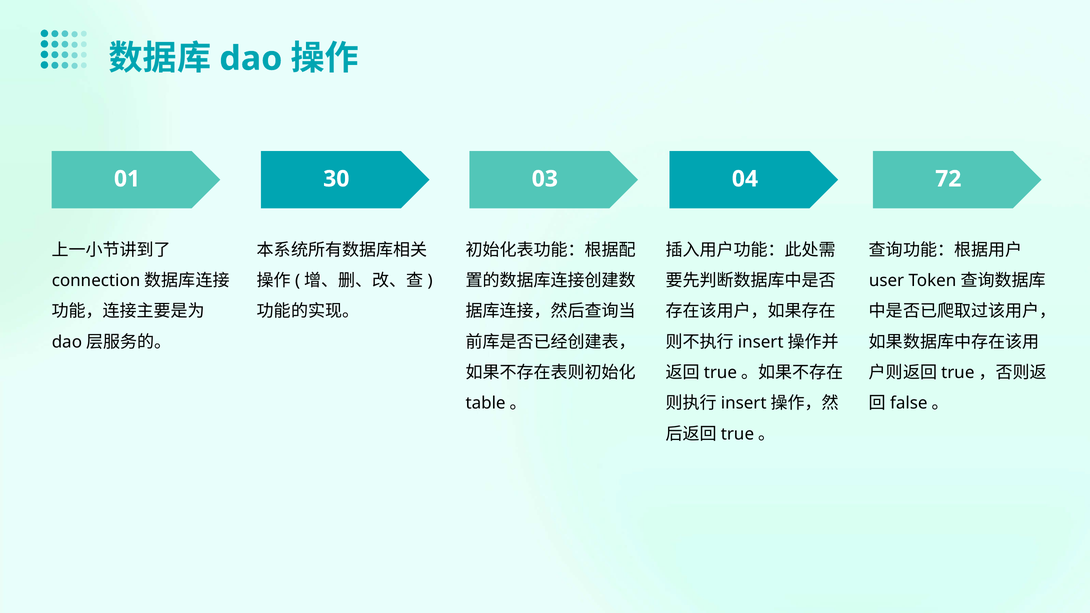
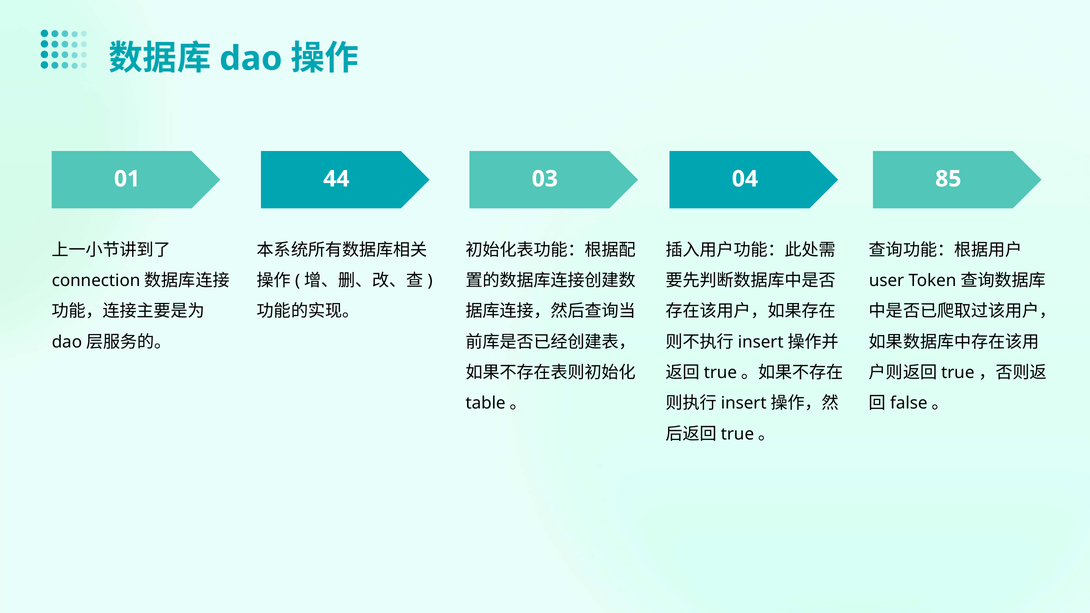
30: 30 -> 44 (336, 179)
72: 72 -> 85 (948, 179)
